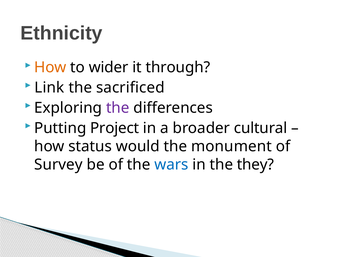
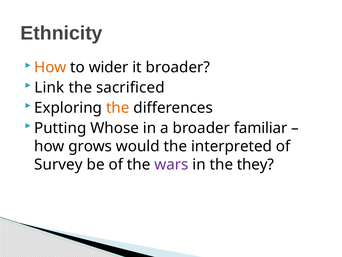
it through: through -> broader (178, 67)
the colour: purple -> orange (118, 108)
Project: Project -> Whose (115, 128)
cultural: cultural -> familiar (261, 128)
status: status -> grows (90, 146)
monument: monument -> interpreted (232, 146)
wars colour: blue -> purple (171, 164)
